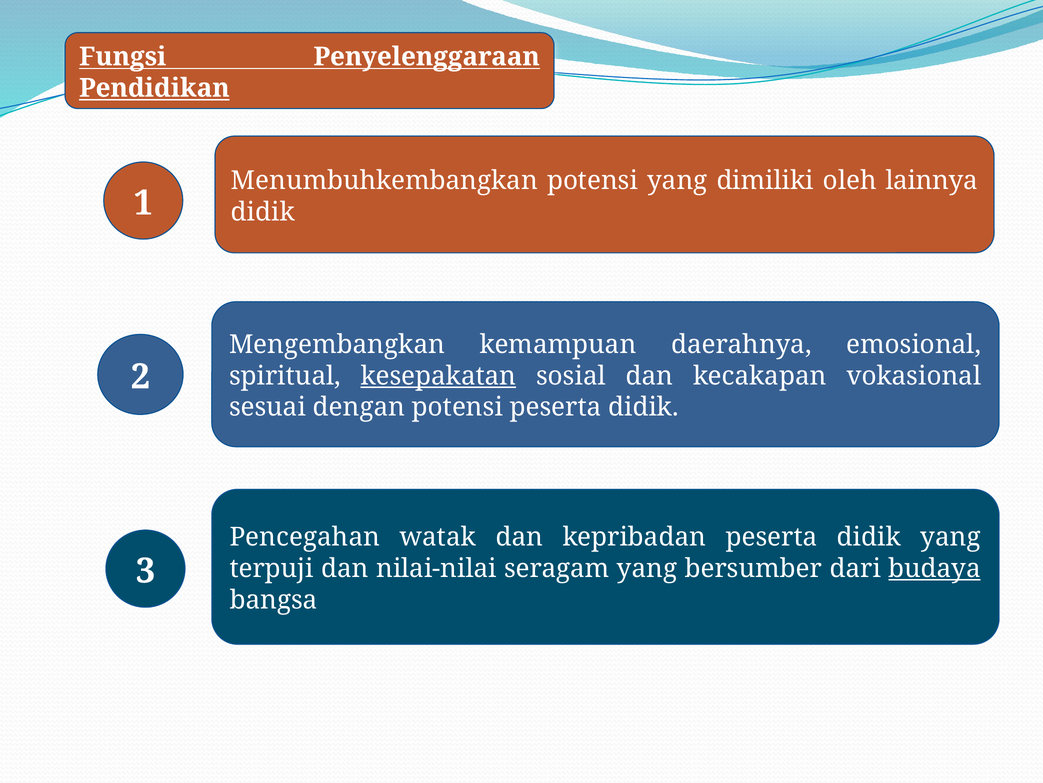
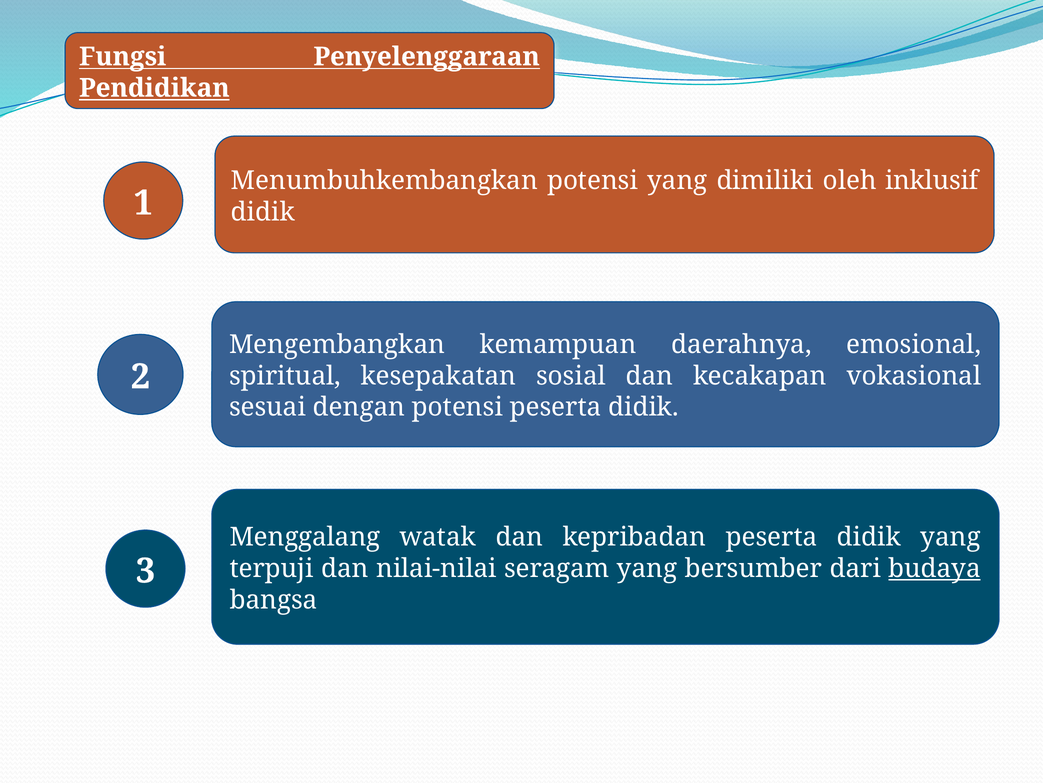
lainnya: lainnya -> inklusif (932, 180)
kesepakatan underline: present -> none (438, 376)
Pencegahan: Pencegahan -> Menggalang (305, 537)
